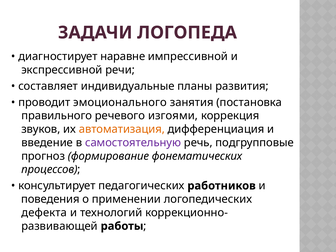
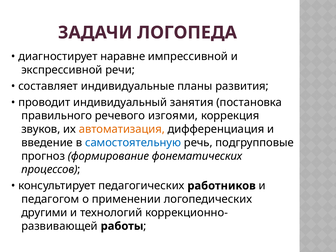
эмоционального: эмоционального -> индивидуальный (120, 102)
самостоятельную colour: purple -> blue (133, 143)
поведения: поведения -> педагогом (50, 199)
дефекта: дефекта -> другими (44, 213)
